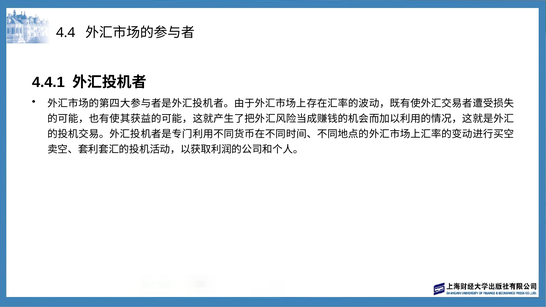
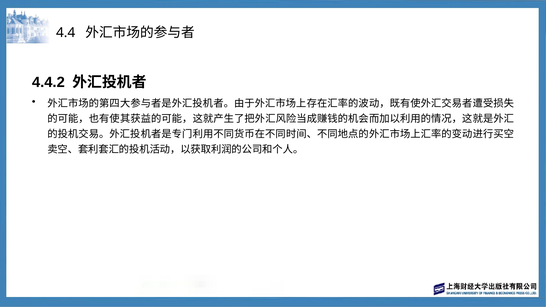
4.4.1: 4.4.1 -> 4.4.2 (48, 82)
